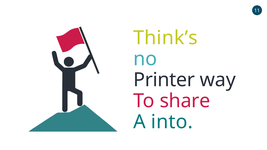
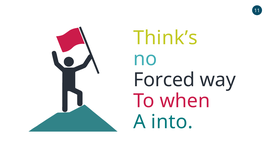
Printer: Printer -> Forced (164, 80)
share: share -> when (185, 101)
